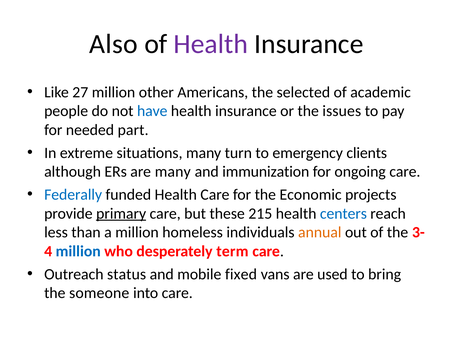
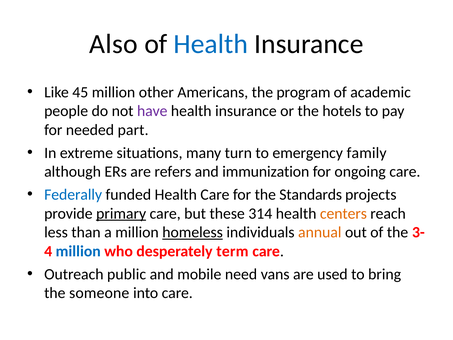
Health colour: purple -> blue (211, 44)
27: 27 -> 45 (80, 92)
selected: selected -> program (303, 92)
have colour: blue -> purple (152, 111)
issues: issues -> hotels (342, 111)
clients: clients -> family (367, 153)
are many: many -> refers (173, 172)
Economic: Economic -> Standards (311, 194)
215: 215 -> 314 (260, 213)
centers colour: blue -> orange (343, 213)
homeless underline: none -> present (193, 232)
status: status -> public (127, 274)
fixed: fixed -> need (241, 274)
